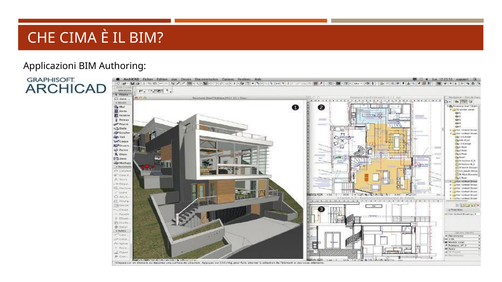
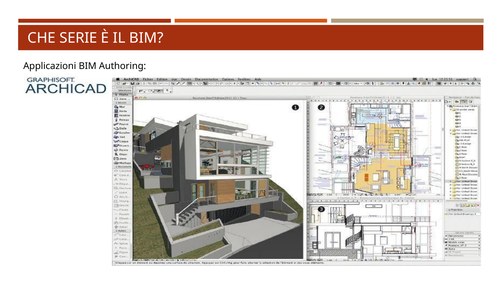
CIMA: CIMA -> SERIE (78, 38)
